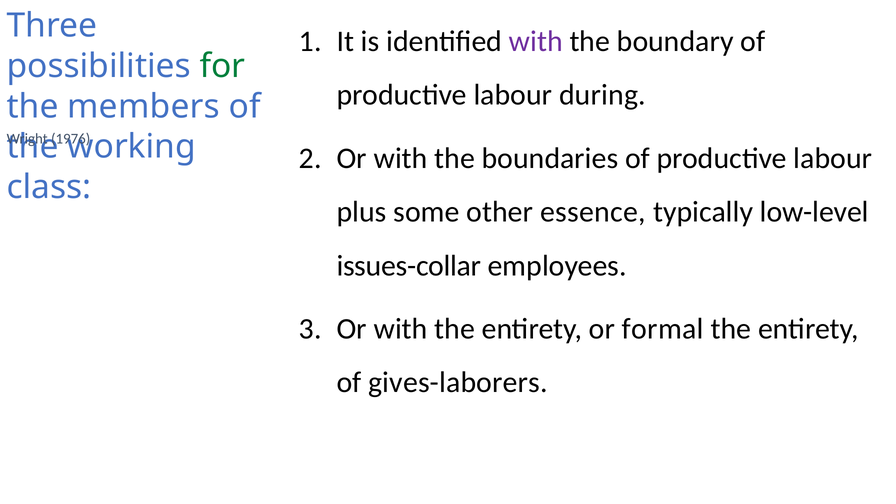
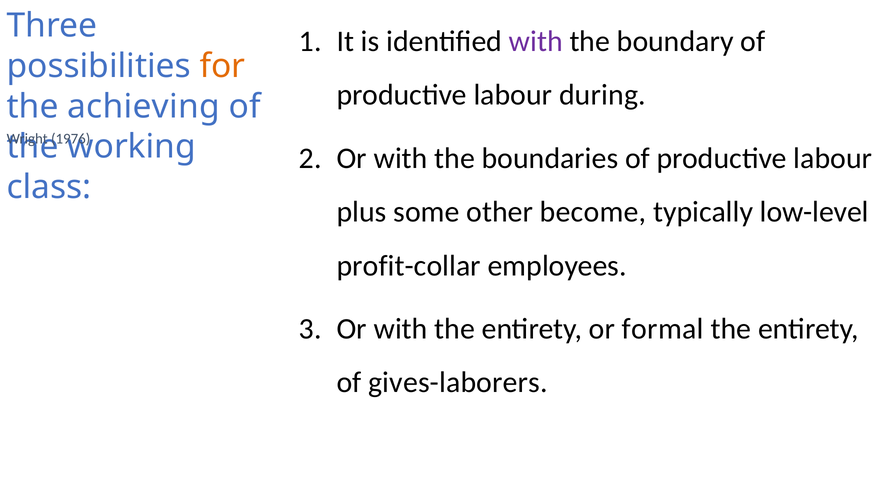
for colour: green -> orange (222, 66)
members: members -> achieving (144, 107)
essence: essence -> become (593, 212)
issues-collar: issues-collar -> profit-collar (409, 266)
